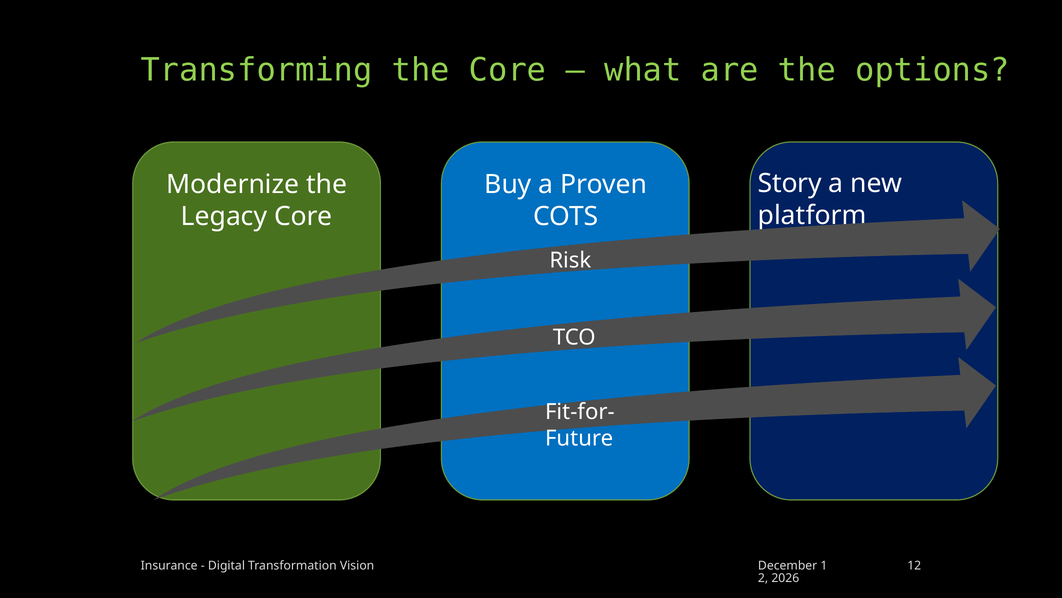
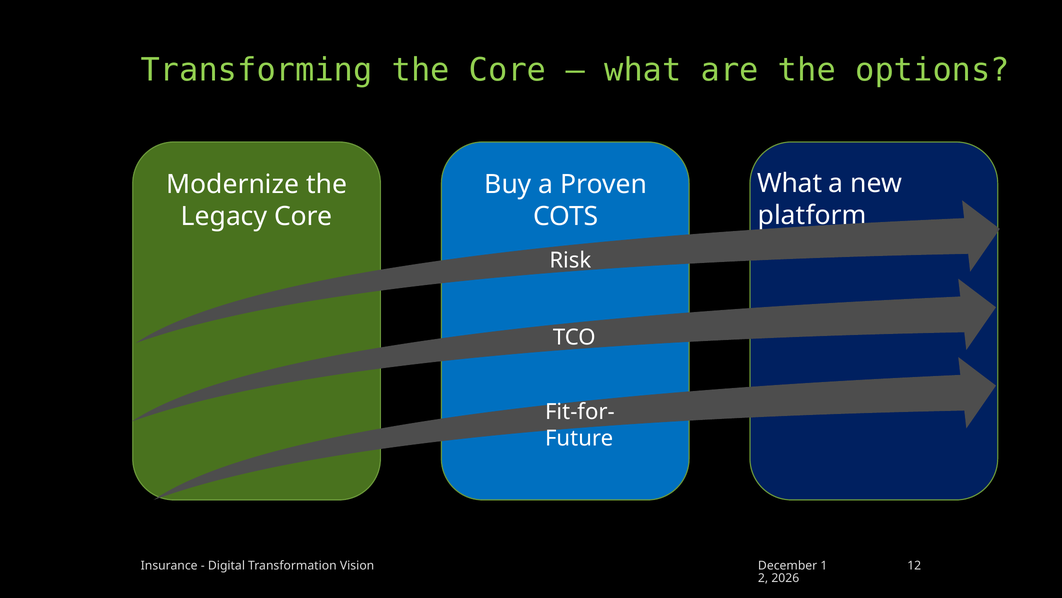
Story: Story -> What (790, 183)
